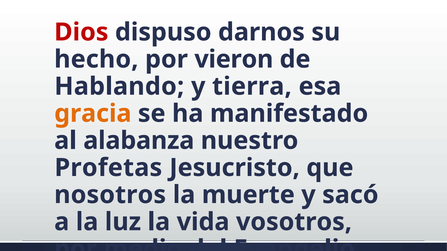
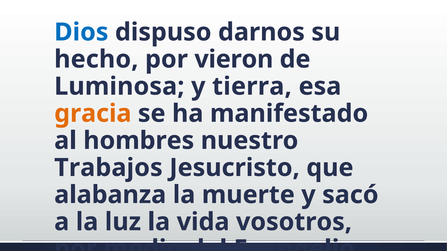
Dios colour: red -> blue (81, 32)
Hablando: Hablando -> Luminosa (119, 87)
alabanza: alabanza -> hombres (139, 141)
Profetas: Profetas -> Trabajos (108, 168)
nosotros: nosotros -> alabanza (110, 195)
